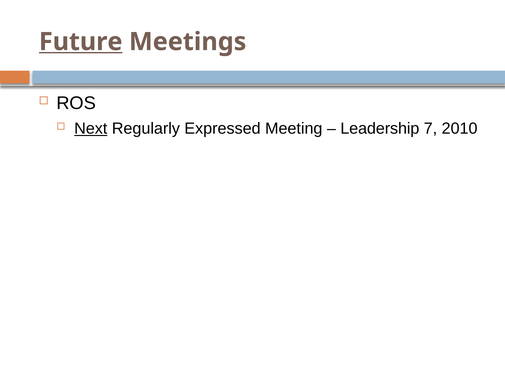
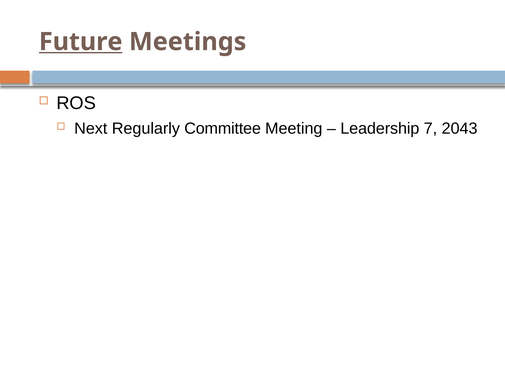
Next underline: present -> none (91, 128)
Expressed: Expressed -> Committee (223, 128)
2010: 2010 -> 2043 (460, 128)
